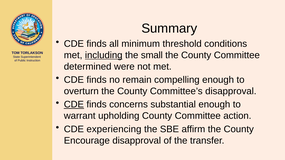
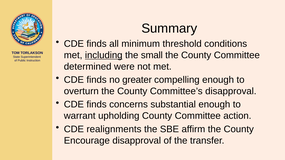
remain: remain -> greater (137, 80)
CDE underline: present -> none (74, 105)
experiencing: experiencing -> realignments (114, 129)
